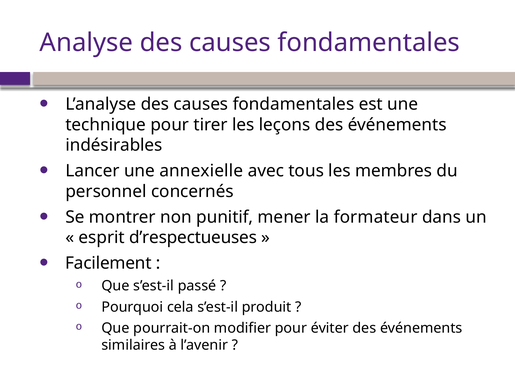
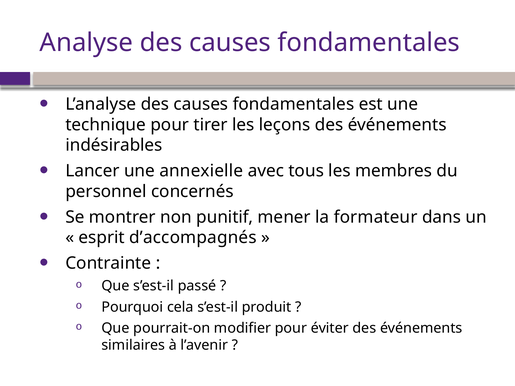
d’respectueuses: d’respectueuses -> d’accompagnés (193, 238)
Facilement: Facilement -> Contrainte (108, 263)
